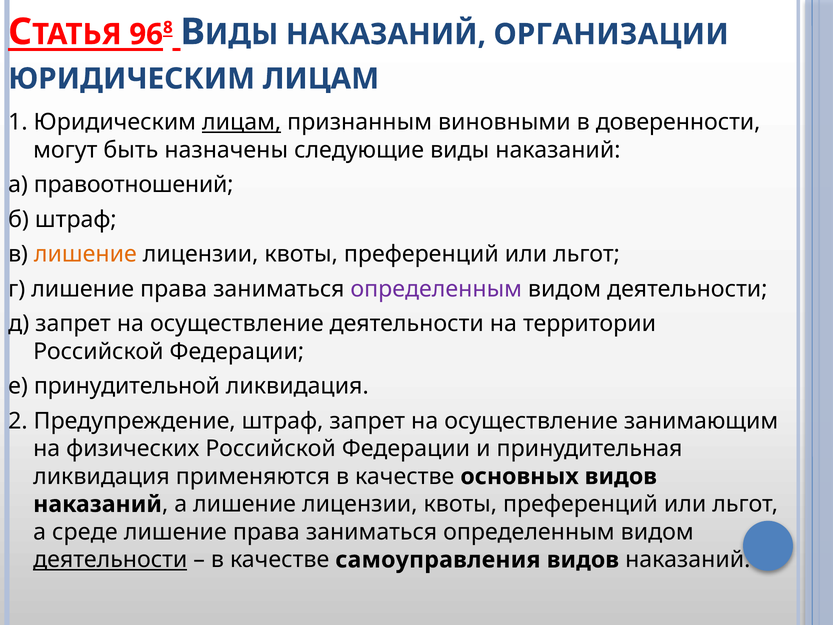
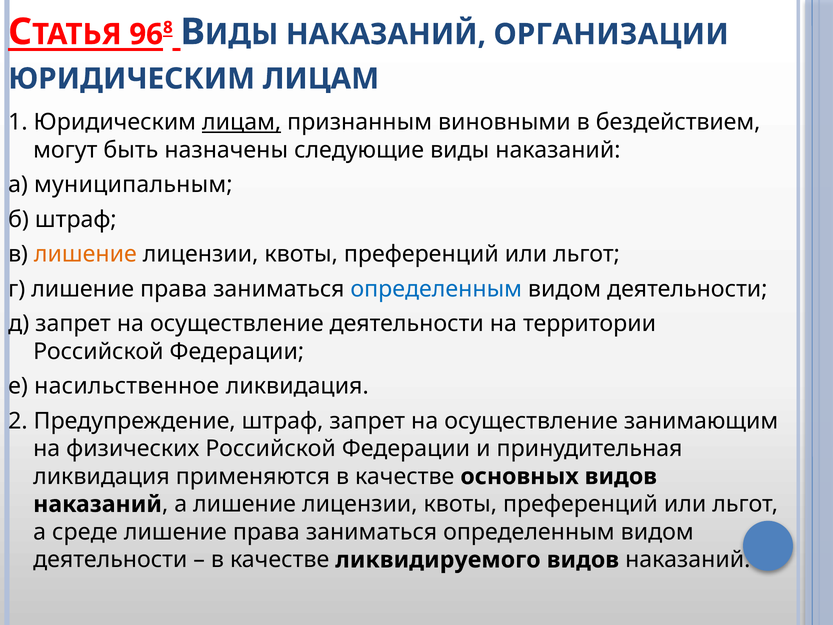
доверенности: доверенности -> бездействием (678, 122)
правоотношений: правоотношений -> муниципальным (133, 185)
определенным colour: purple -> blue (436, 289)
принудительной: принудительной -> насильственное (127, 386)
деятельности underline: present -> none (110, 560)
самоуправления: самоуправления -> ликвидируемого (438, 560)
